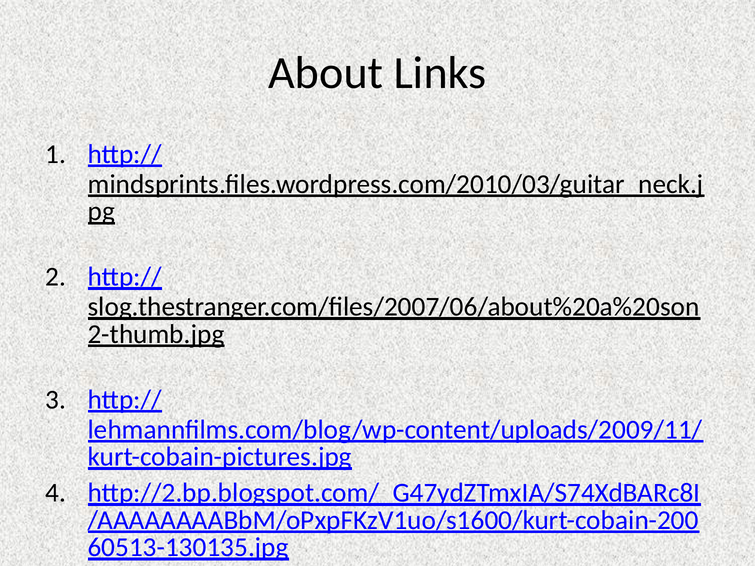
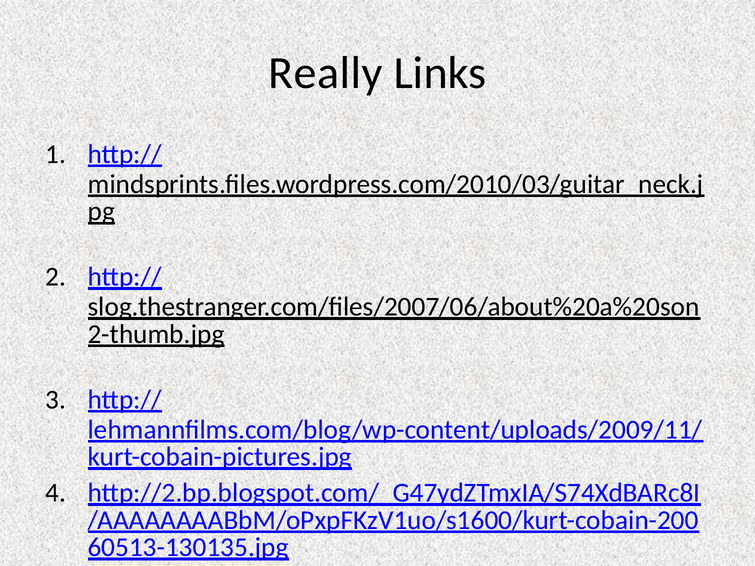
About: About -> Really (326, 73)
